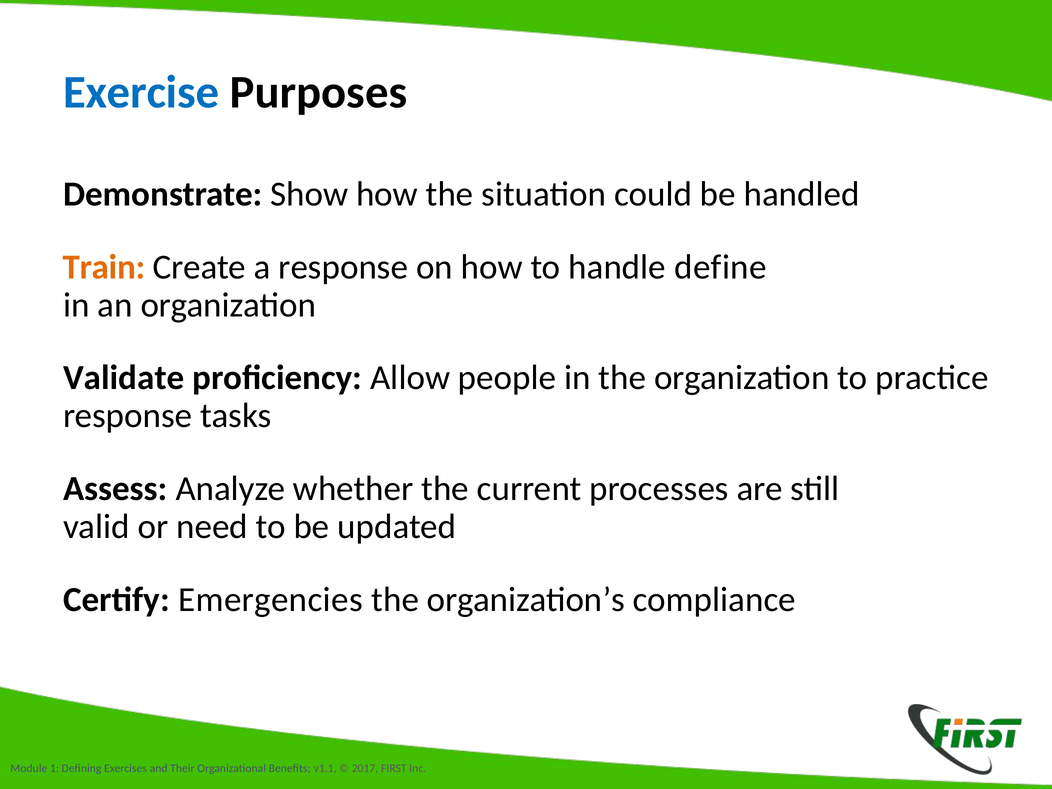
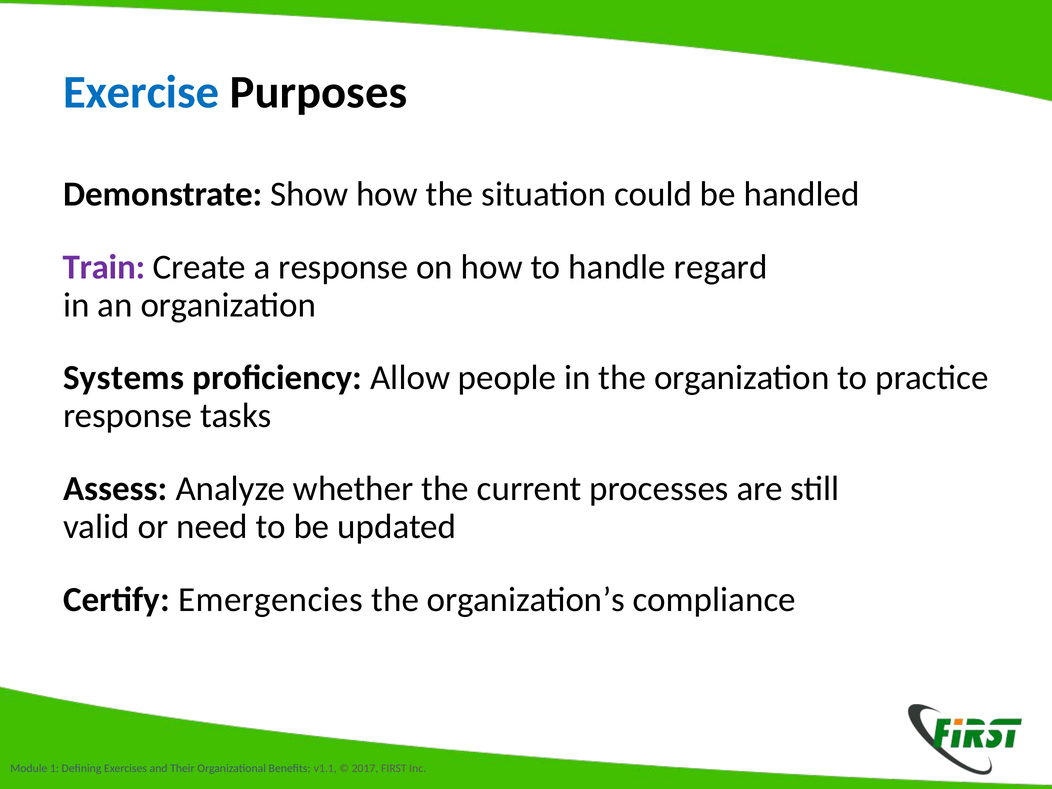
Train colour: orange -> purple (104, 267)
define: define -> regard (721, 267)
Validate: Validate -> Systems (124, 378)
